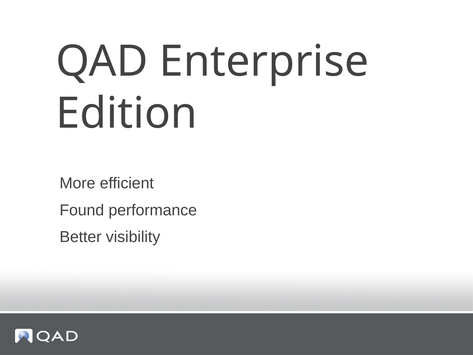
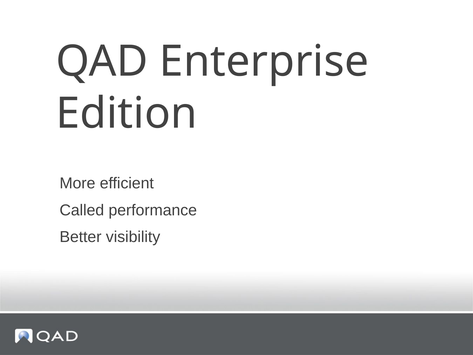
Found: Found -> Called (82, 210)
